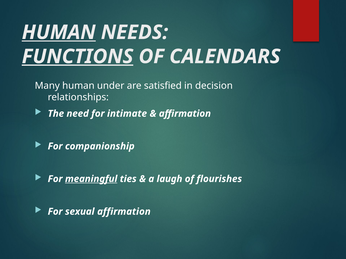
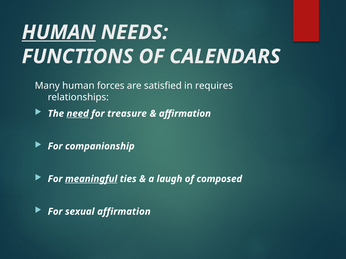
FUNCTIONS underline: present -> none (78, 57)
under: under -> forces (111, 86)
decision: decision -> requires (214, 86)
need underline: none -> present (78, 114)
intimate: intimate -> treasure (127, 114)
flourishes: flourishes -> composed (219, 179)
